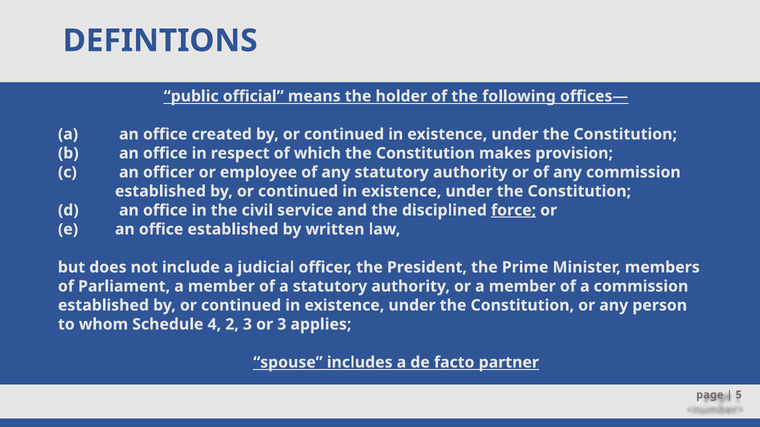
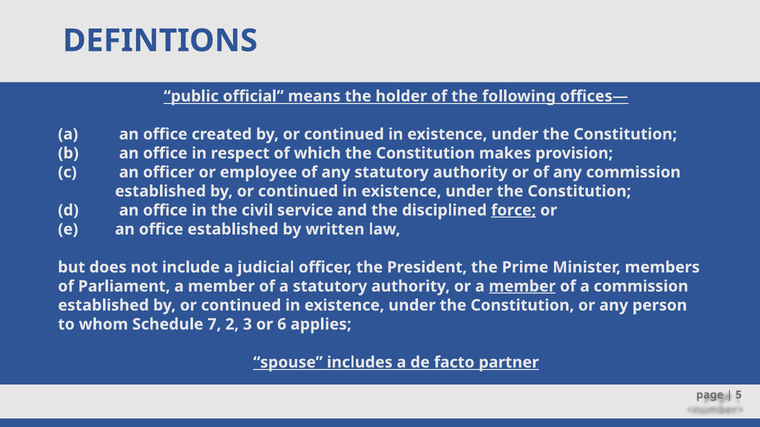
member underline: none -> present (522, 287)
4: 4 -> 7 (214, 325)
or 3: 3 -> 6 (282, 325)
